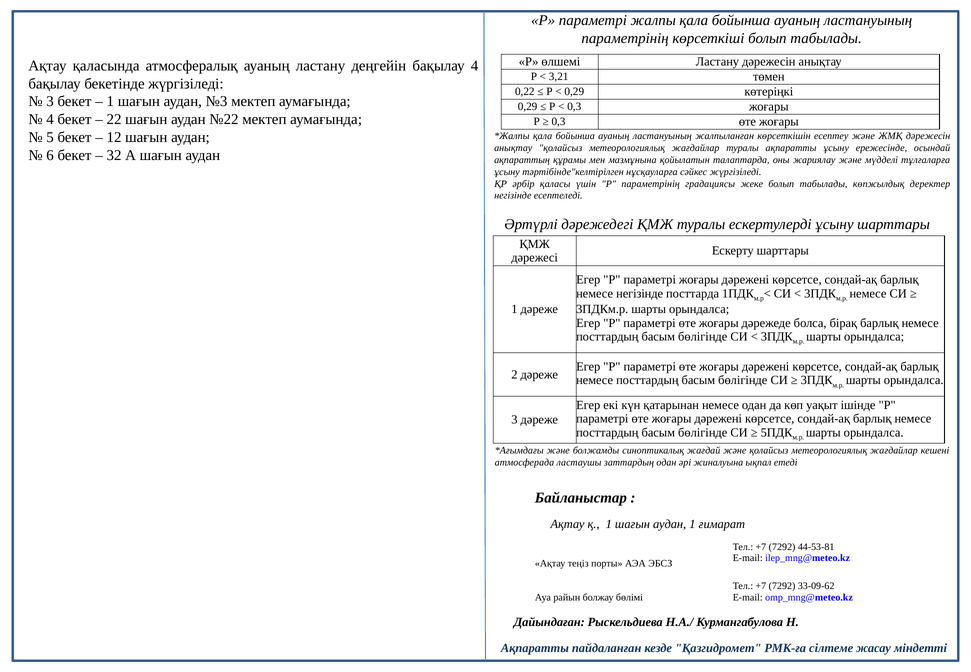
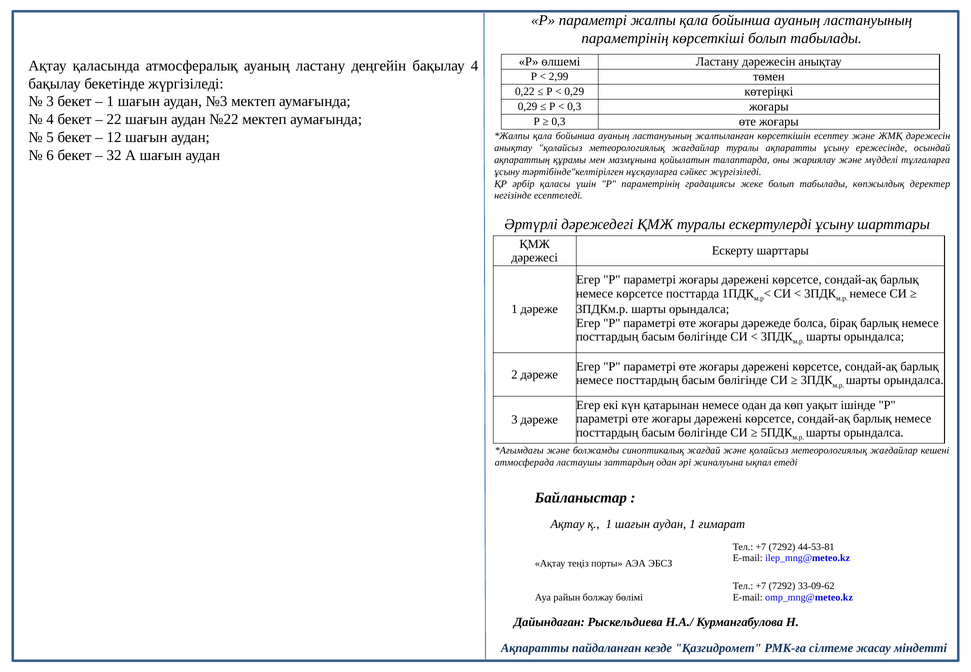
3,21: 3,21 -> 2,99 (559, 77)
немесе негізінде: негізінде -> көрсетсе (640, 294)
